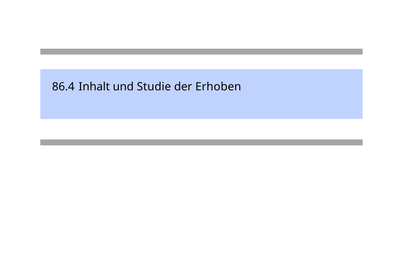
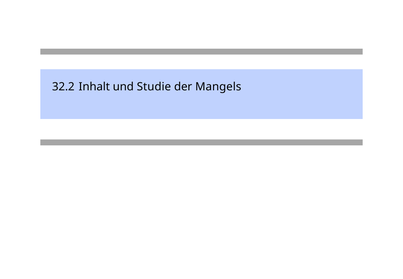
86.4: 86.4 -> 32.2 (63, 87)
Erhoben: Erhoben -> Mangels (218, 87)
